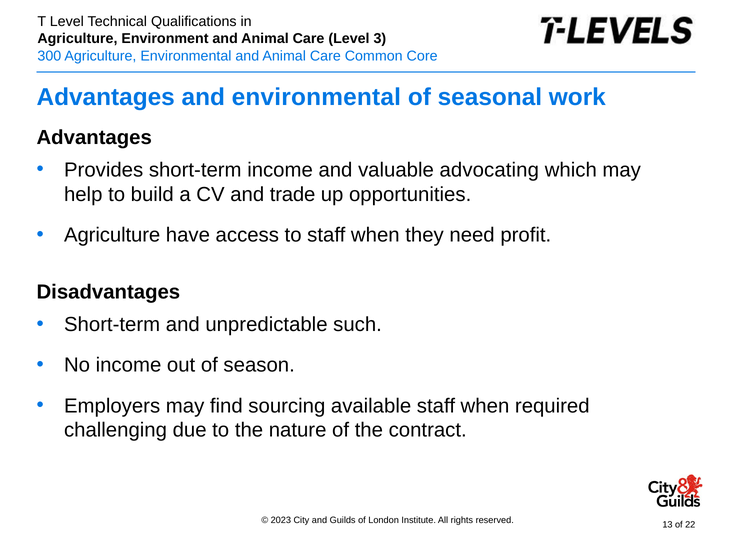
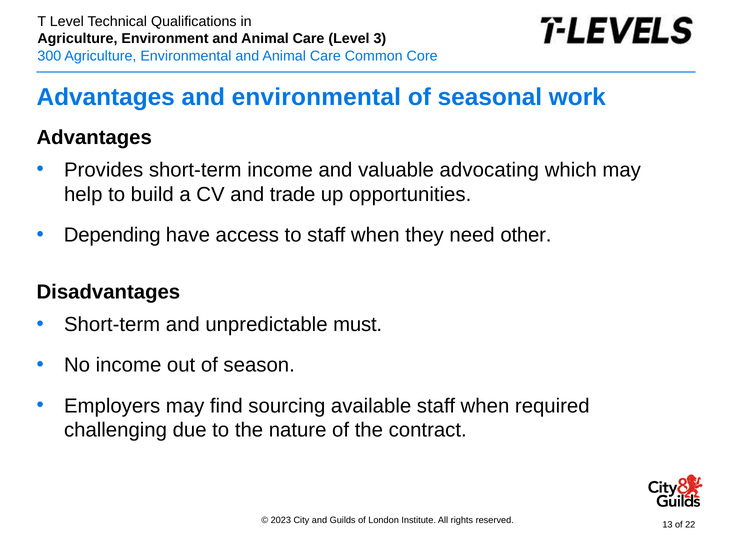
Agriculture: Agriculture -> Depending (112, 235)
profit: profit -> other (526, 235)
such: such -> must (358, 324)
